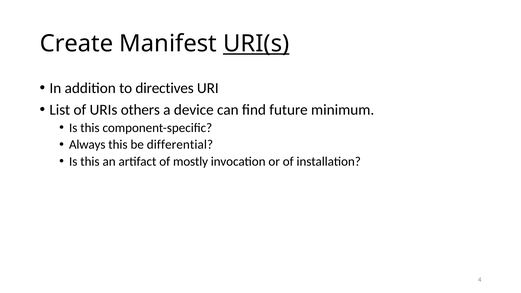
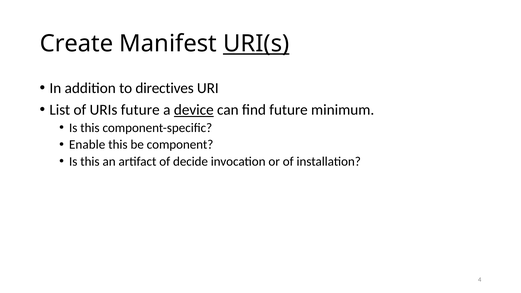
URIs others: others -> future (140, 110)
device underline: none -> present (194, 110)
Always: Always -> Enable (87, 145)
differential: differential -> component (180, 145)
mostly: mostly -> decide (191, 161)
